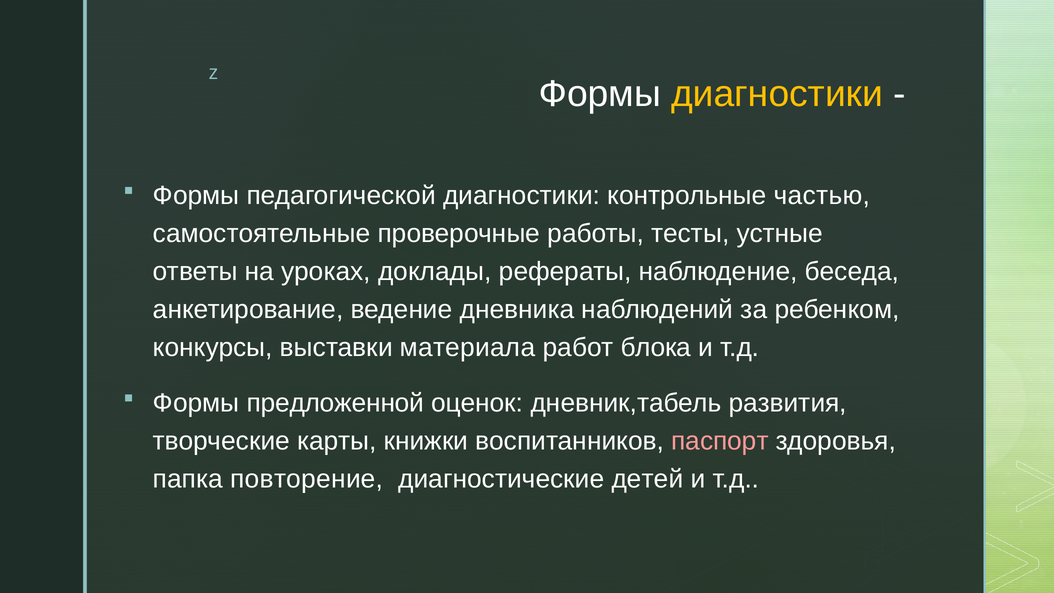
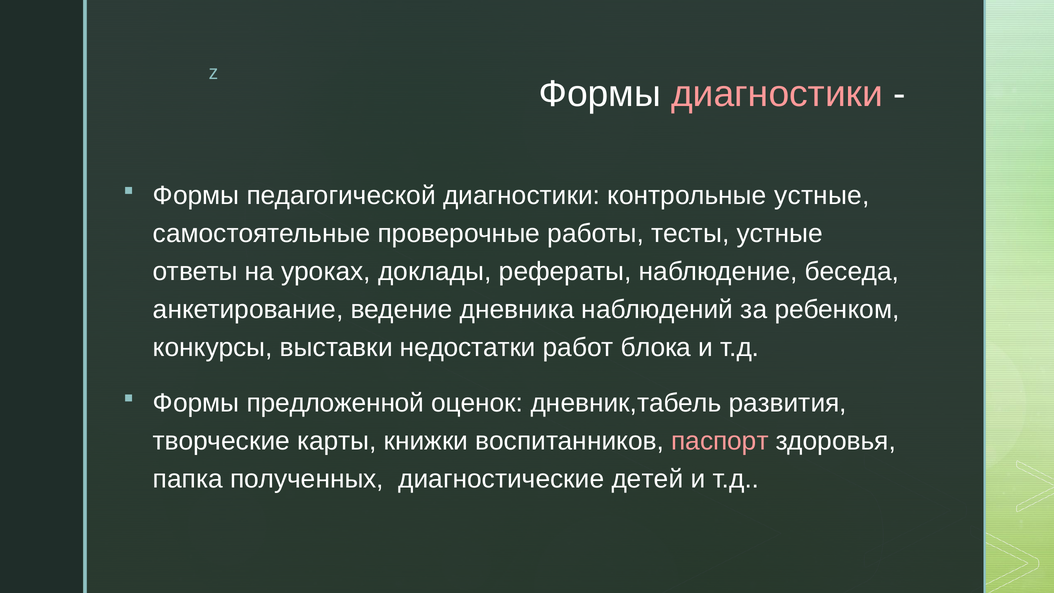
диагностики colour: yellow -> pink (777, 94)
контрольные частью: частью -> устные (822, 196)
материала: материала -> недостатки (468, 347)
повторение: повторение -> полученных (307, 479)
